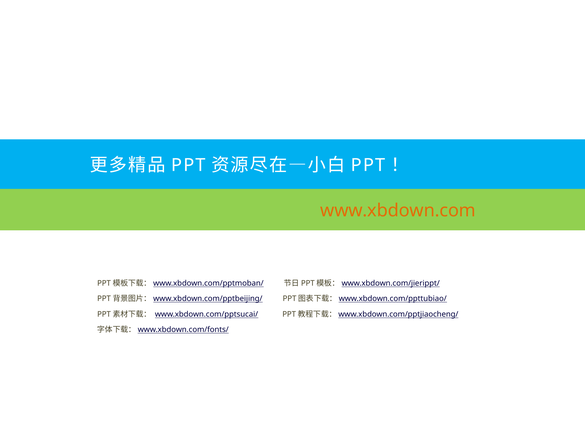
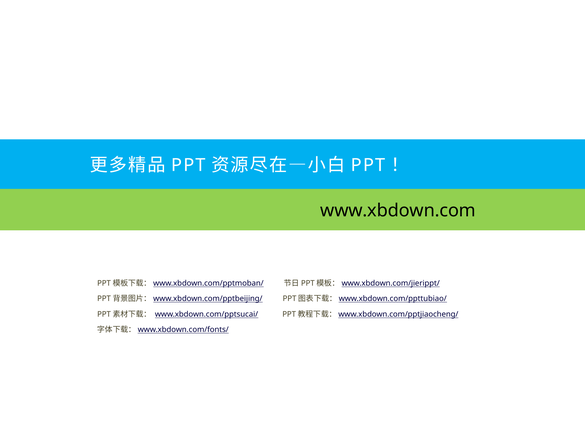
www.xbdown.com colour: orange -> black (398, 211)
